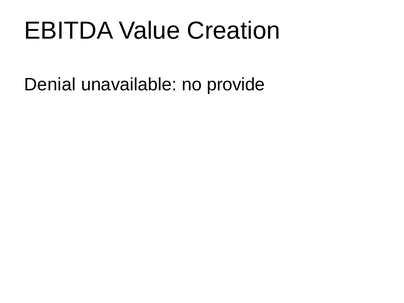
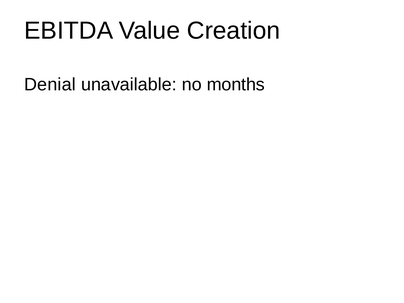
provide: provide -> months (236, 85)
